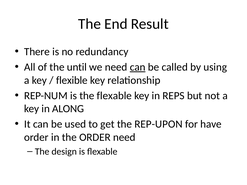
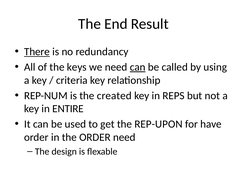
There underline: none -> present (37, 52)
until: until -> keys (77, 67)
flexible: flexible -> criteria (72, 80)
the flexable: flexable -> created (114, 96)
ALONG: ALONG -> ENTIRE (68, 109)
